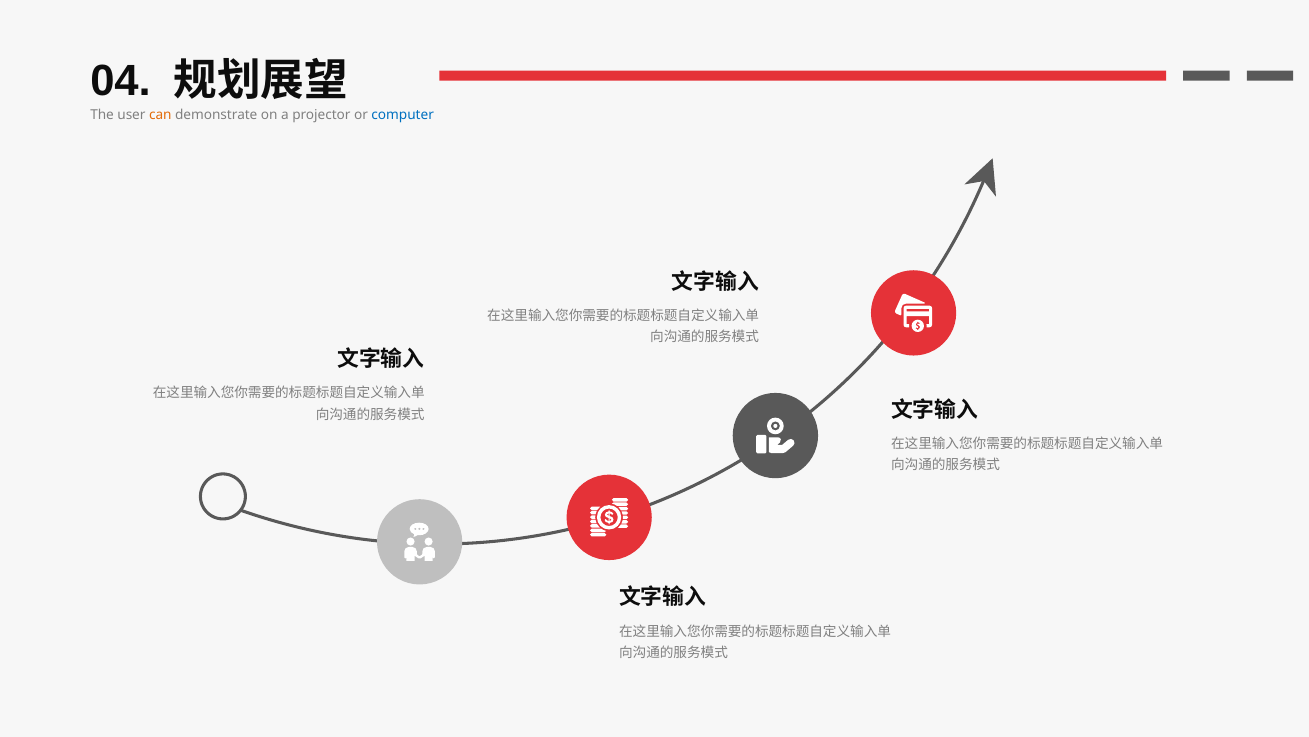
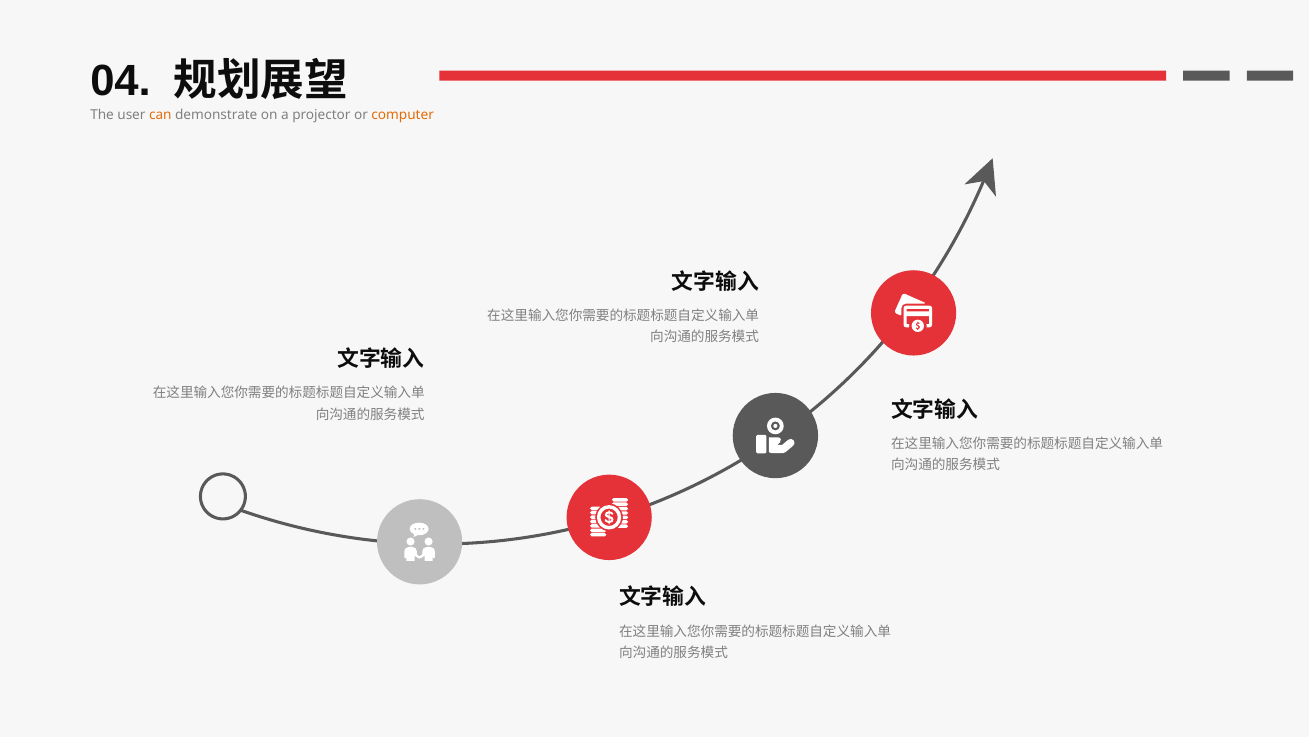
computer colour: blue -> orange (403, 115)
